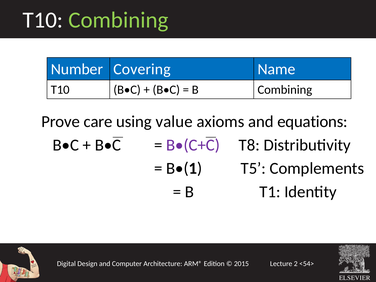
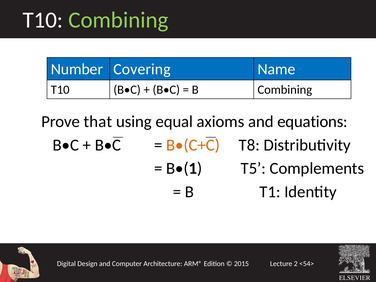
care: care -> that (98, 122)
value: value -> equal (174, 122)
B•(C+C colour: purple -> orange (193, 145)
